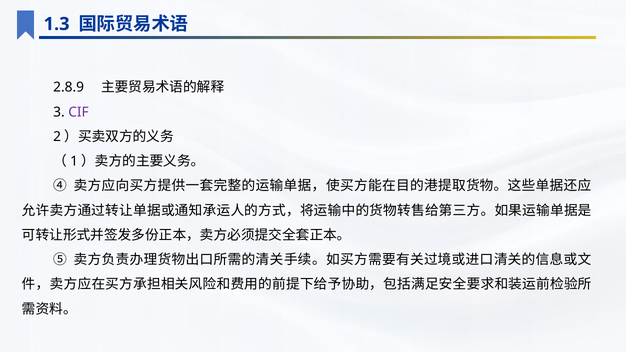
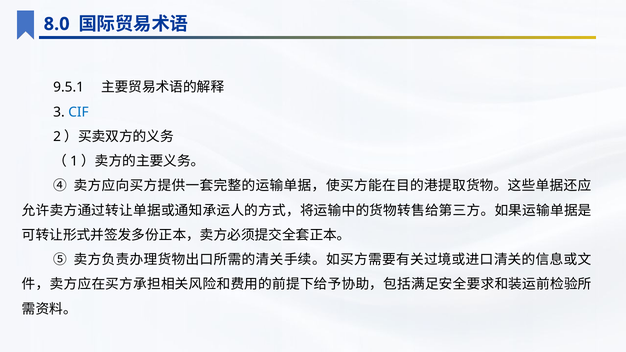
1.3: 1.3 -> 8.0 (57, 24)
2.8.9: 2.8.9 -> 9.5.1 (69, 87)
CIF colour: purple -> blue (78, 112)
